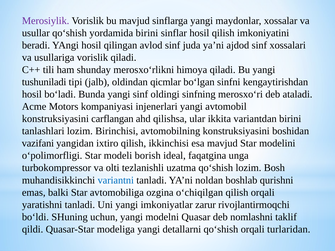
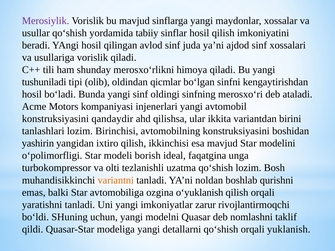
yordamida birini: birini -> tabiiy (147, 33)
jalb: jalb -> olib (97, 82)
carflangan: carflangan -> qandaydir (112, 119)
vazifani: vazifani -> yashirin (38, 143)
variantni colour: blue -> orange (116, 180)
o‘chiqilgan: o‘chiqilgan -> o‘yuklanish (200, 193)
turlaridan: turlaridan -> yuklanish (289, 229)
